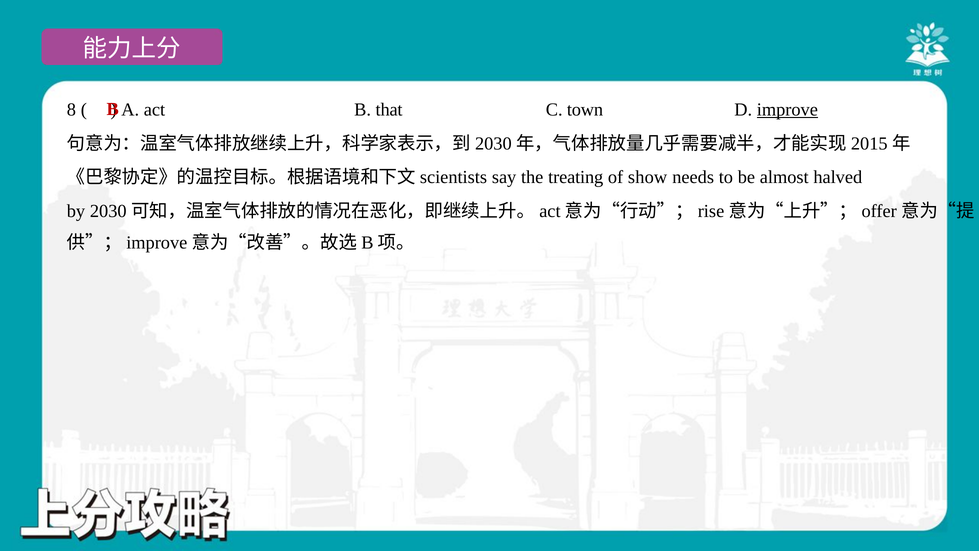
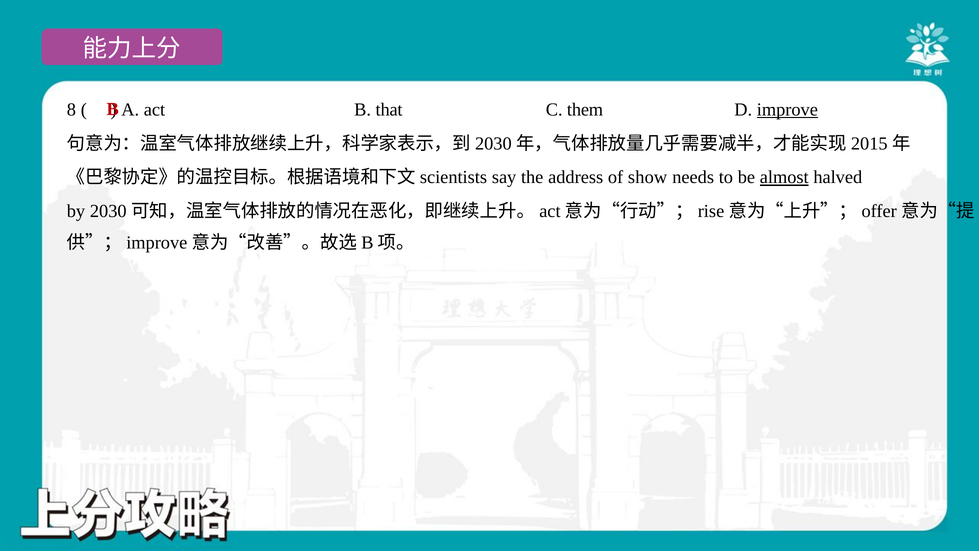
town: town -> them (585, 110)
treating: treating -> address (576, 177)
almost underline: none -> present (784, 177)
